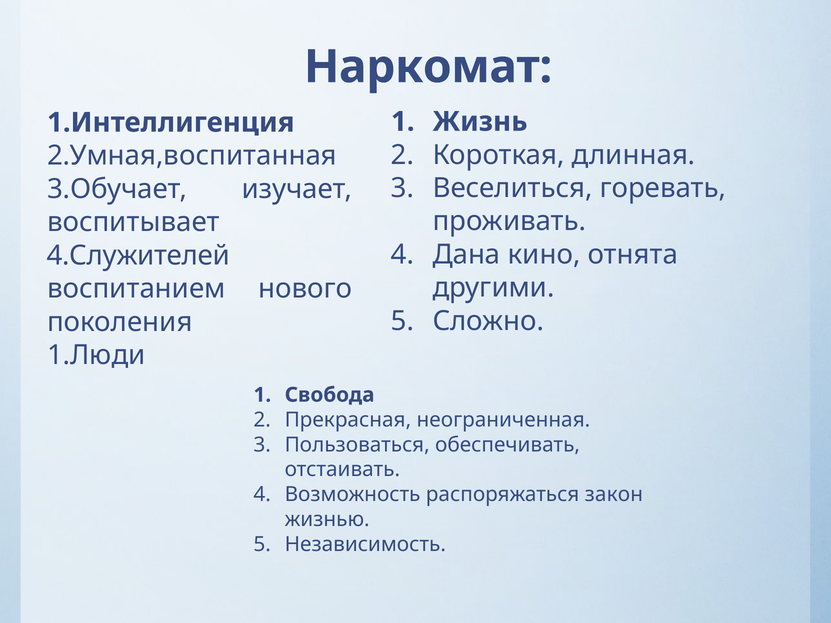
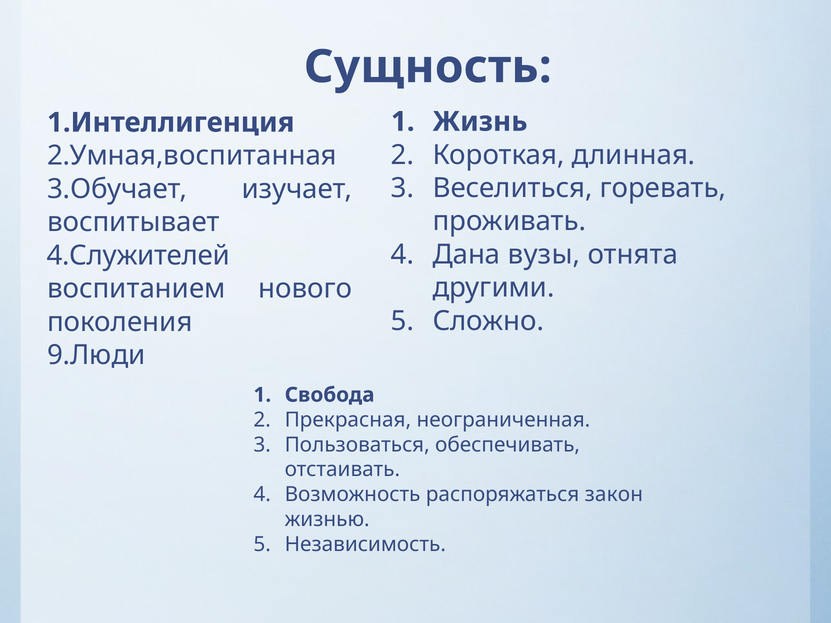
Наркомат: Наркомат -> Сущность (428, 67)
кино: кино -> вузы (544, 255)
1.Люди: 1.Люди -> 9.Люди (96, 355)
